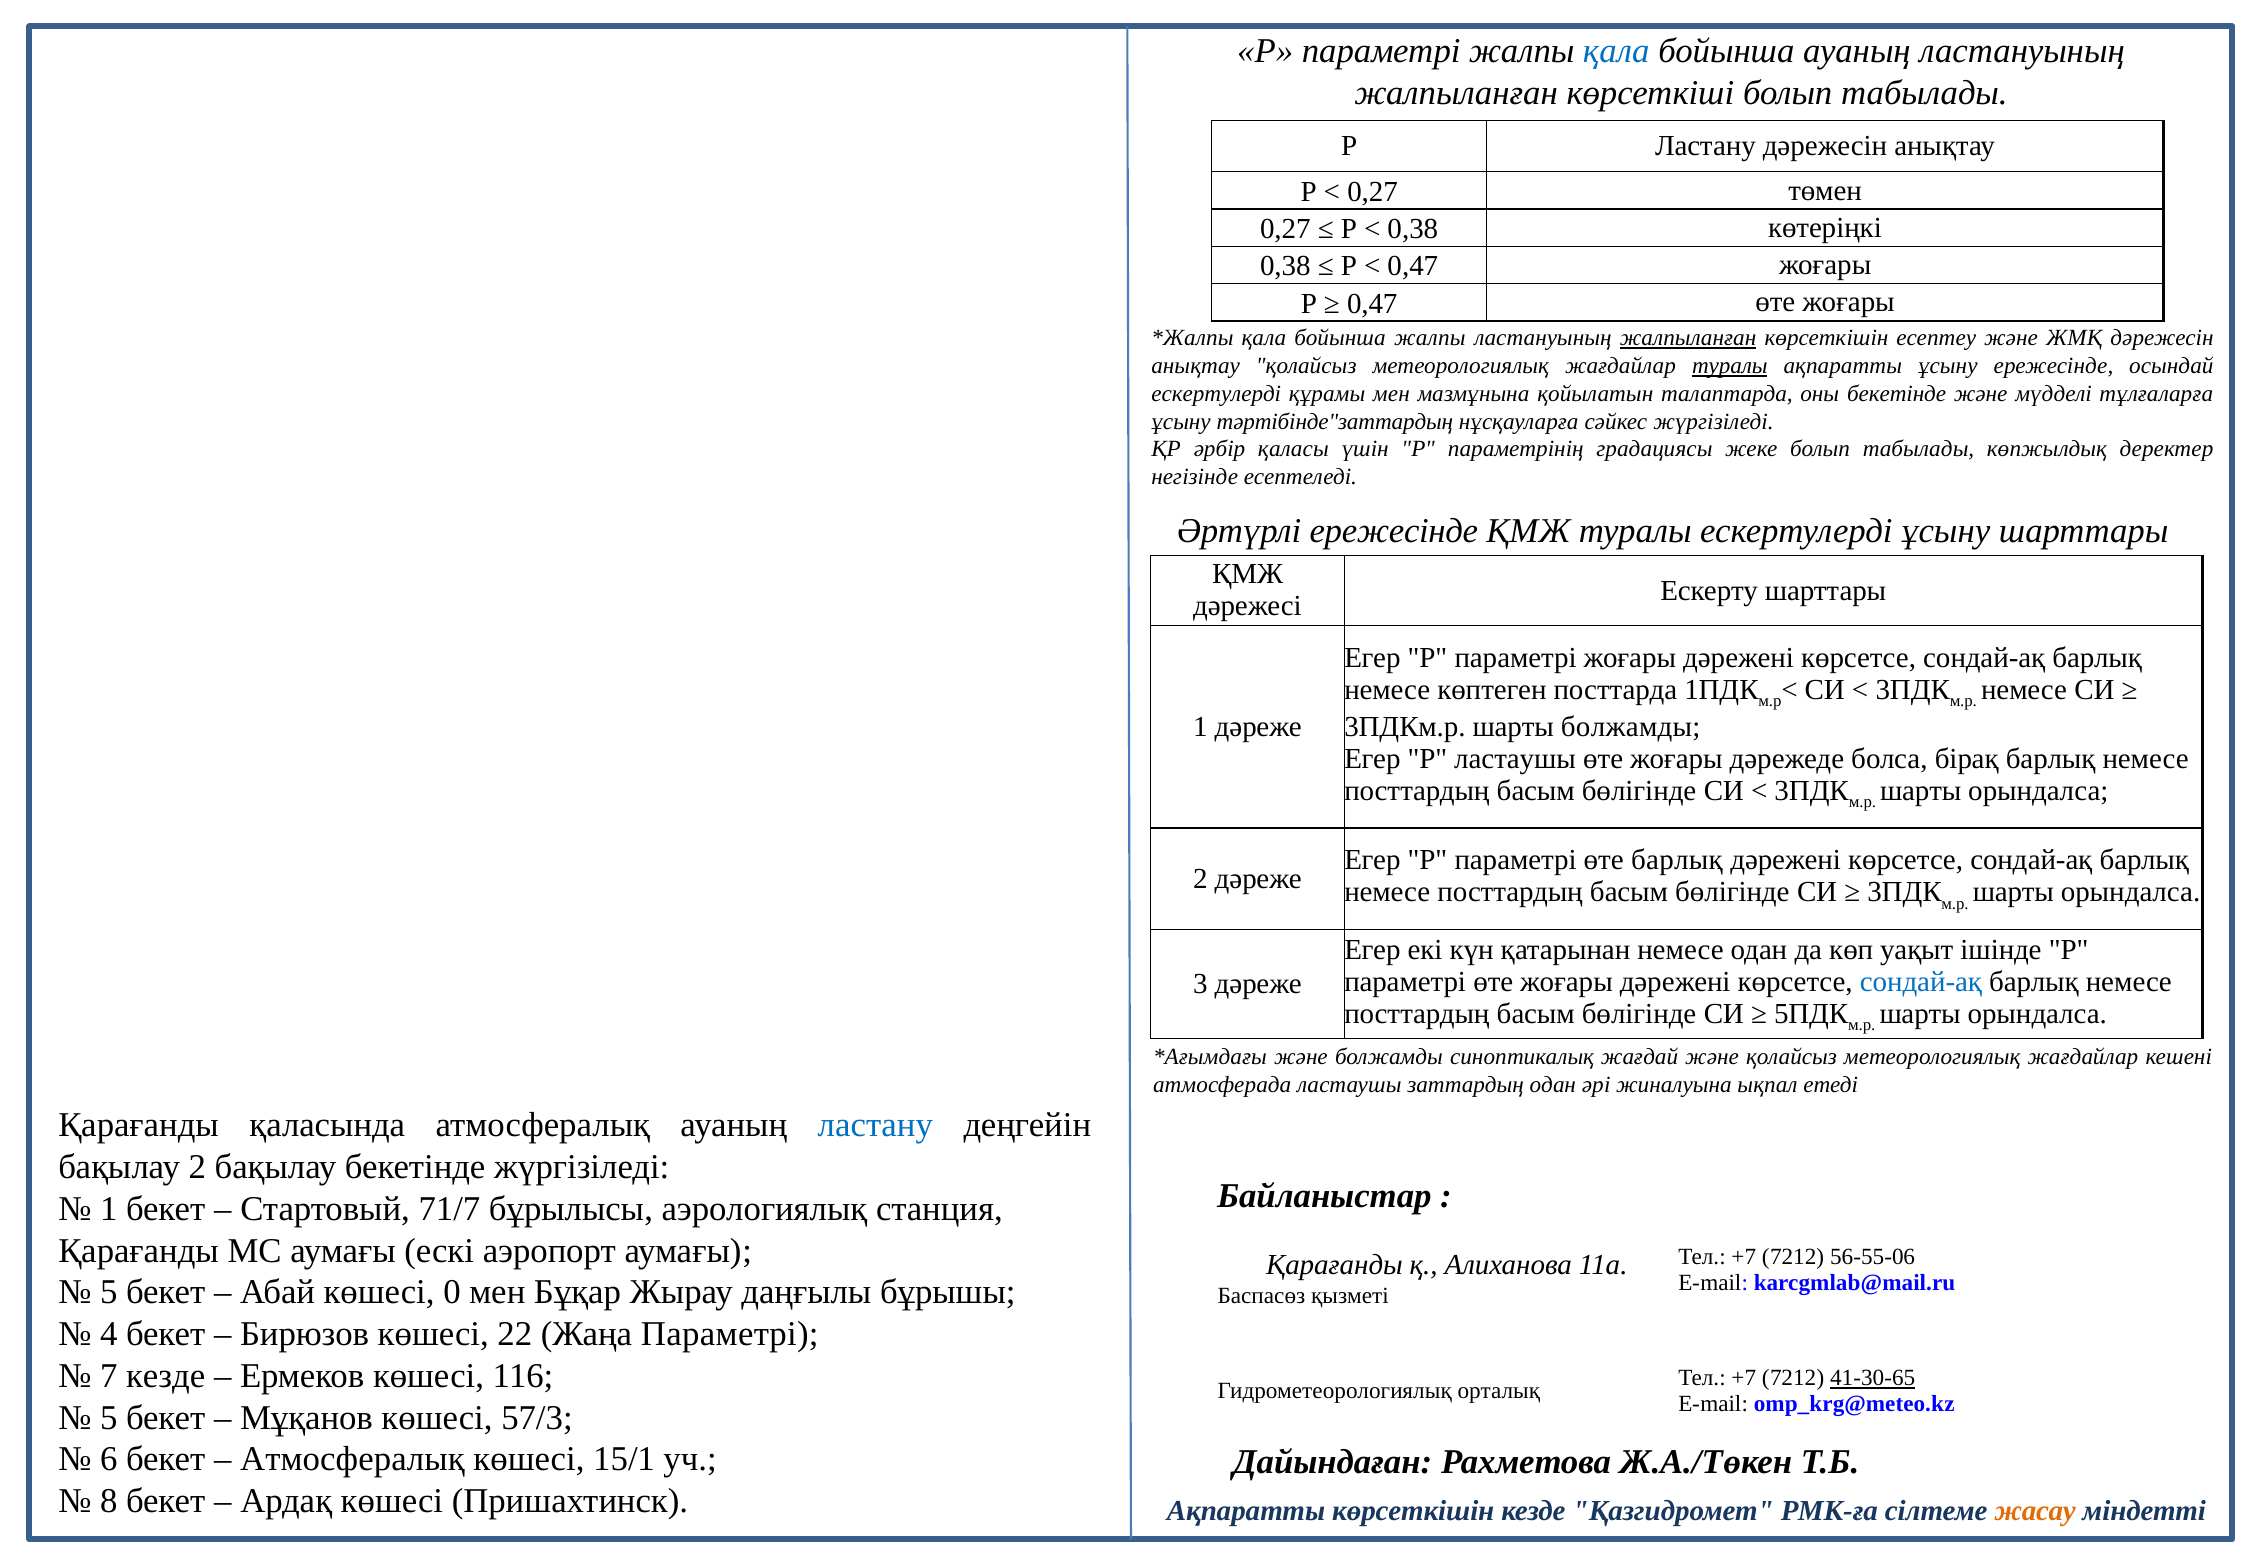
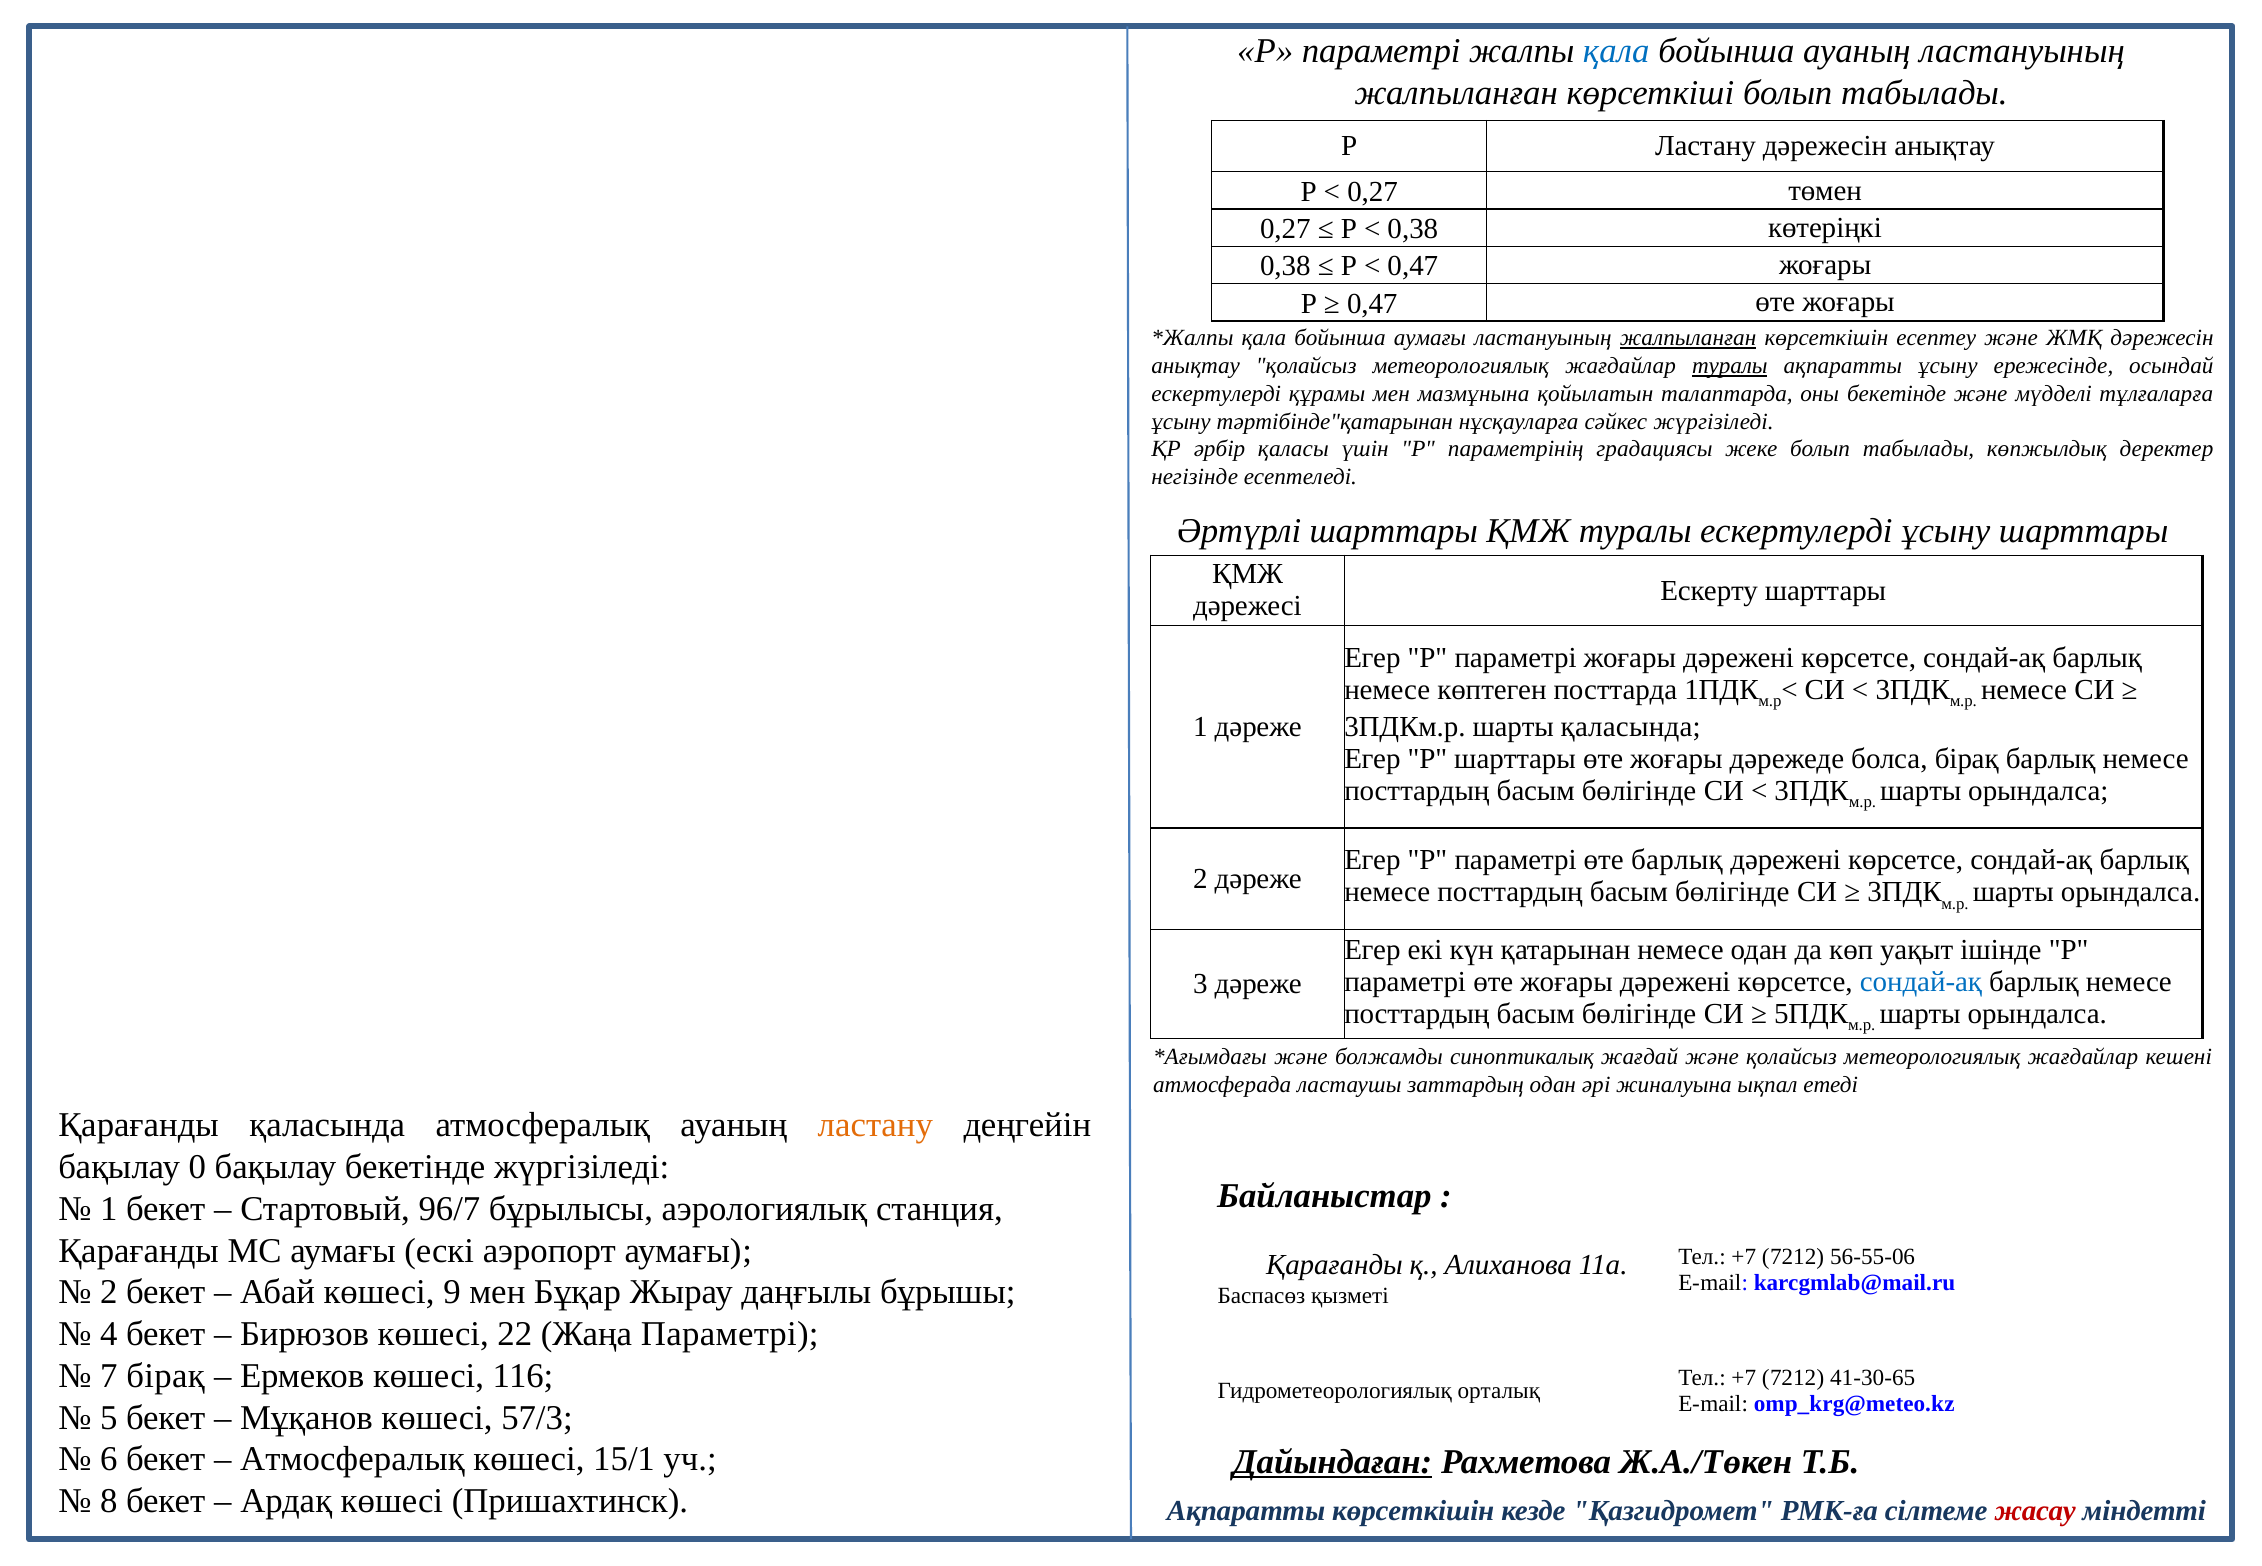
бойынша жалпы: жалпы -> аумағы (1430, 338)
тәртібінде"заттардың: тәртібінде"заттардың -> тәртібінде"қатарынан (1335, 421)
Әртүрлі ережесінде: ережесінде -> шарттары (1394, 531)
шарты болжамды: болжамды -> қаласында (1631, 727)
P ластаушы: ластаушы -> шарттары (1515, 759)
ластану colour: blue -> orange (875, 1125)
бақылау 2: 2 -> 0 (197, 1167)
71/7: 71/7 -> 96/7 (449, 1209)
5: 5 -> 2 (109, 1292)
0: 0 -> 9 (452, 1292)
7 кезде: кезде -> бірақ (165, 1376)
41-30-65 underline: present -> none (1873, 1378)
Дайындаған underline: none -> present (1333, 1462)
жасау colour: orange -> red (2035, 1511)
